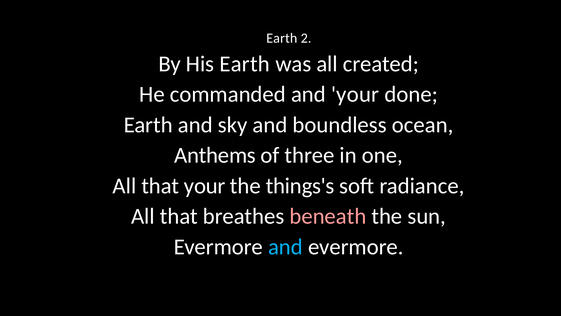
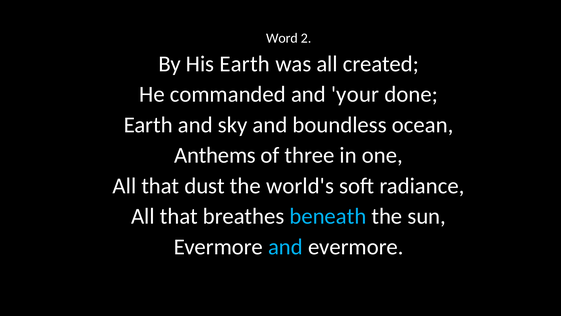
Earth: Earth -> Word (282, 38)
that your: your -> dust (205, 186)
things's: things's -> world's (300, 186)
beneath colour: pink -> light blue (328, 216)
